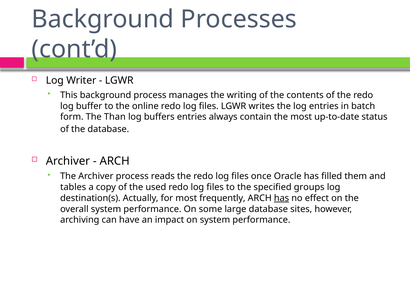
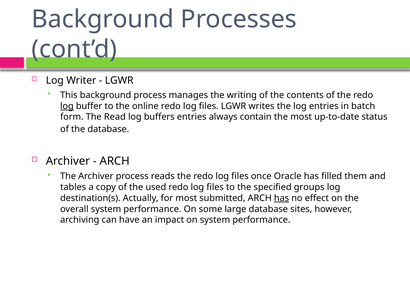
log underline: none -> present (67, 106)
Than: Than -> Read (115, 117)
frequently: frequently -> submitted (222, 198)
